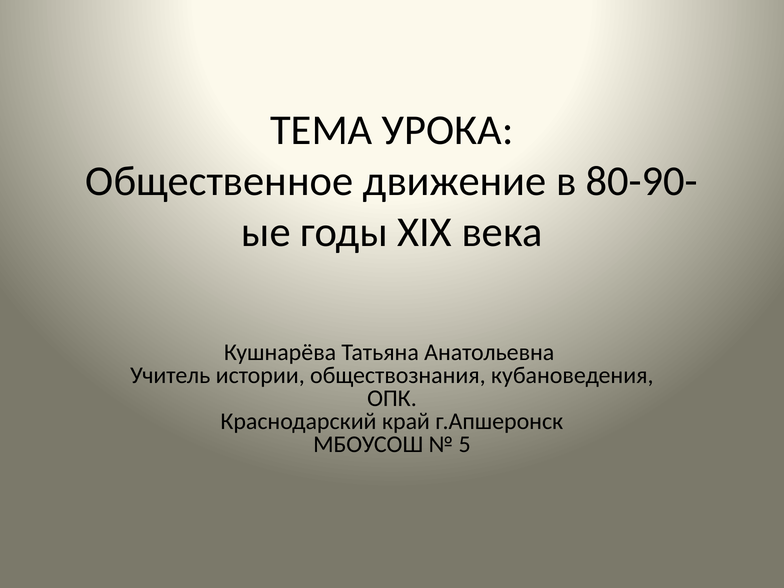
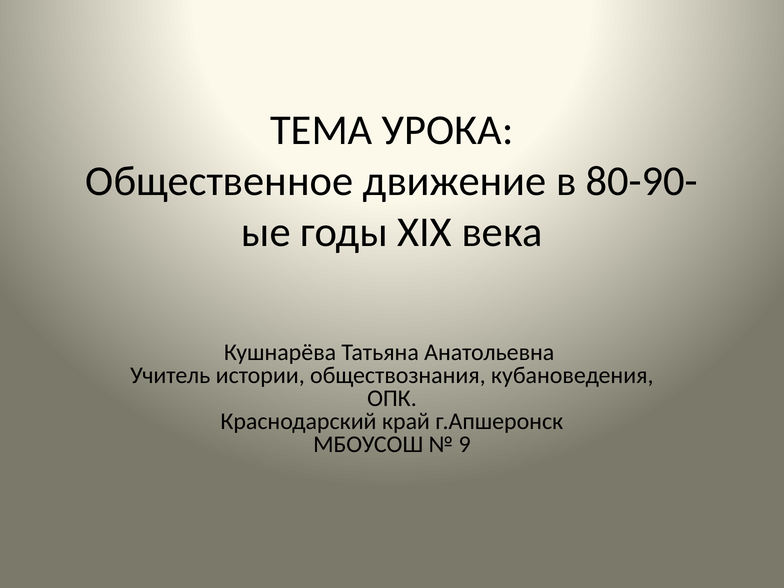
5: 5 -> 9 (465, 444)
